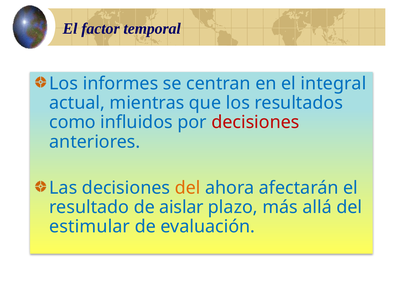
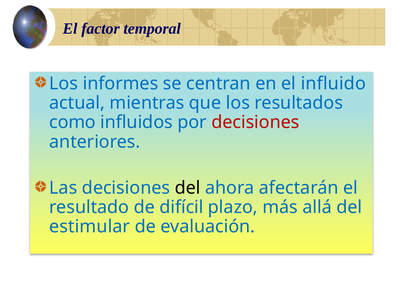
integral: integral -> influido (333, 83)
del colour: orange -> black (188, 187)
aislar: aislar -> difícil (181, 207)
